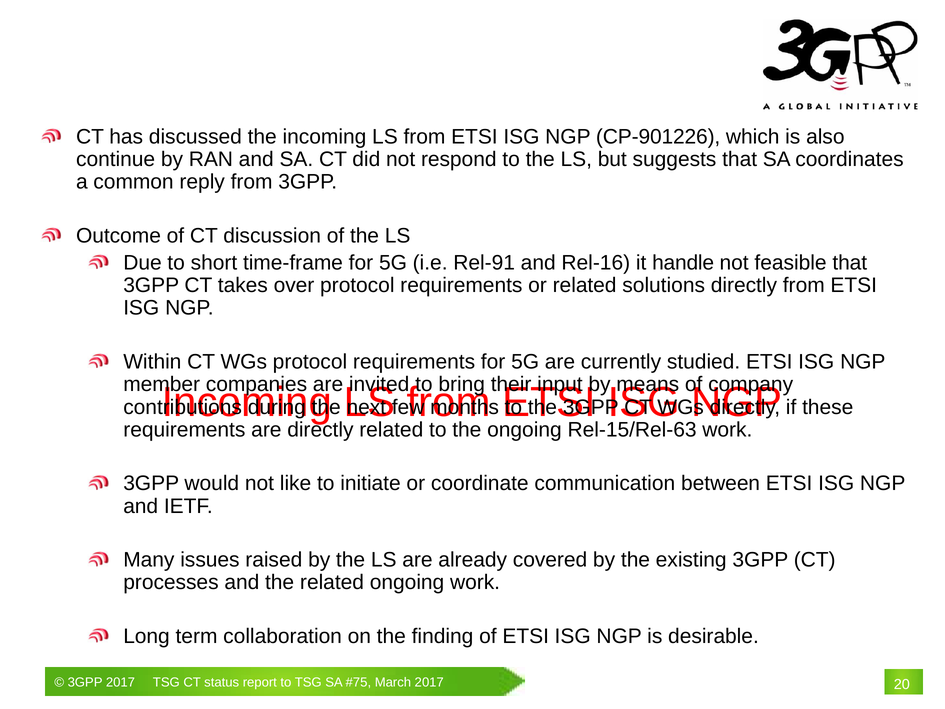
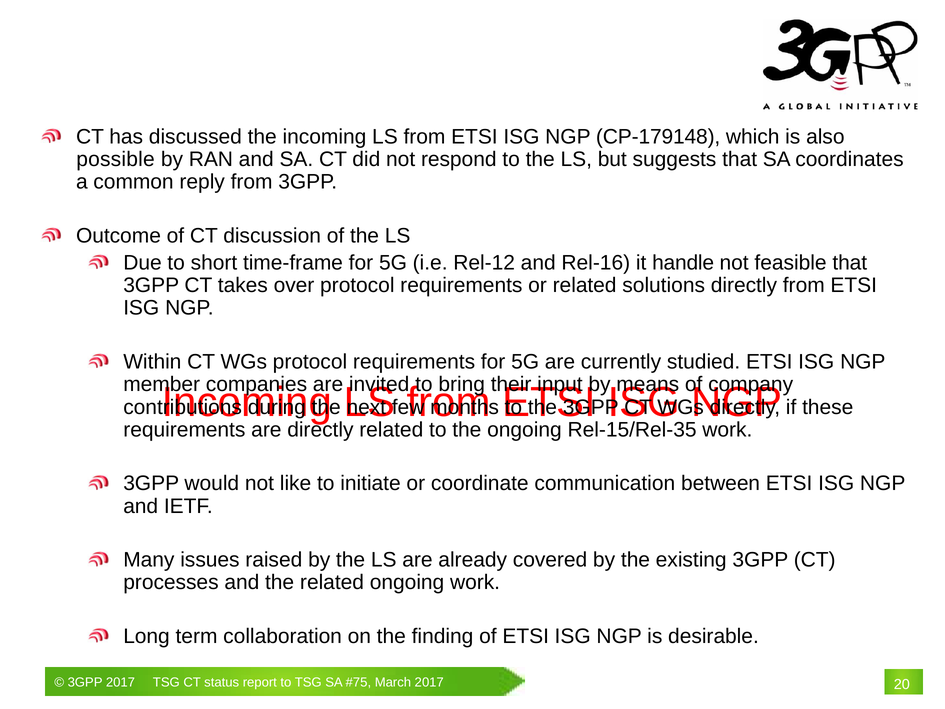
CP-901226: CP-901226 -> CP-179148 (658, 137)
continue: continue -> possible (115, 159)
Rel-91: Rel-91 -> Rel-12 (484, 263)
Rel-15/Rel-63: Rel-15/Rel-63 -> Rel-15/Rel-35 (632, 430)
